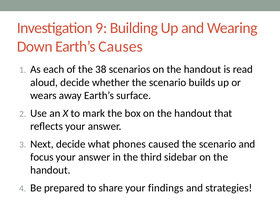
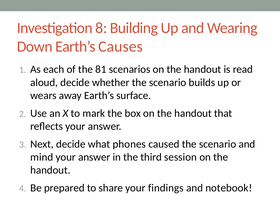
9: 9 -> 8 (101, 28)
38: 38 -> 81 (101, 69)
focus: focus -> mind (42, 157)
sidebar: sidebar -> session (181, 157)
strategies: strategies -> notebook (229, 188)
